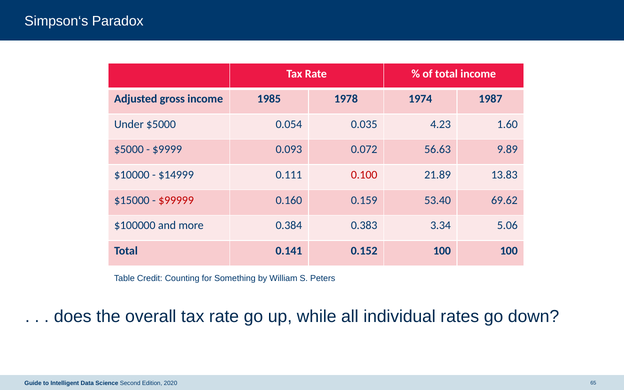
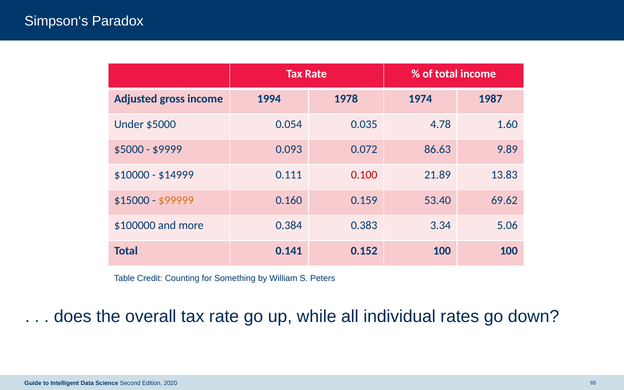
1985: 1985 -> 1994 (269, 99)
4.23: 4.23 -> 4.78 (441, 124)
56.63: 56.63 -> 86.63 (438, 150)
$99999 colour: red -> orange (176, 200)
